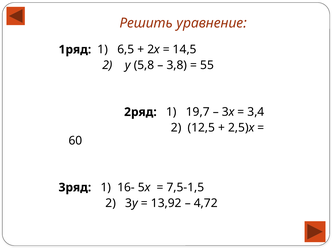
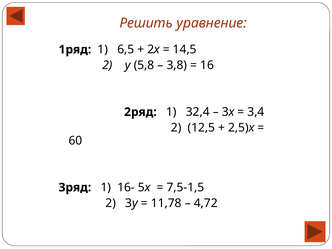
55: 55 -> 16 (207, 65)
19,7: 19,7 -> 32,4 (198, 112)
13,92: 13,92 -> 11,78 (166, 203)
